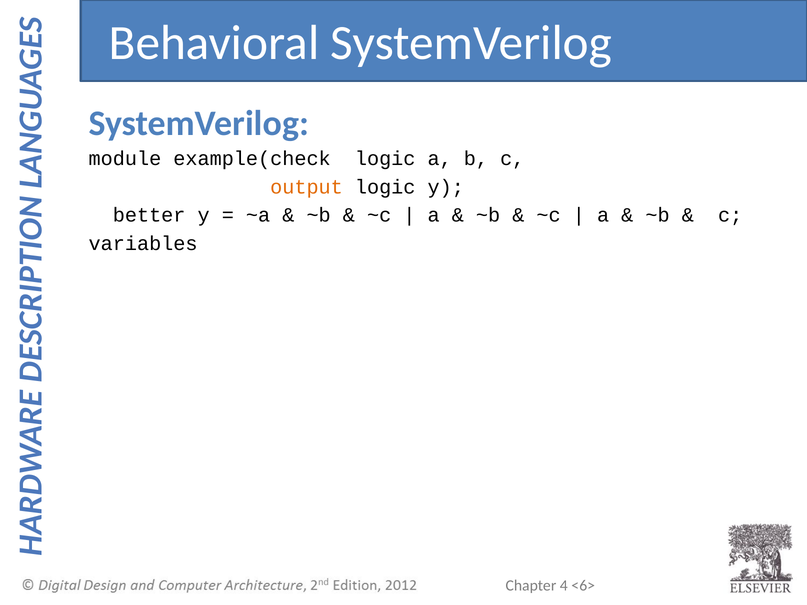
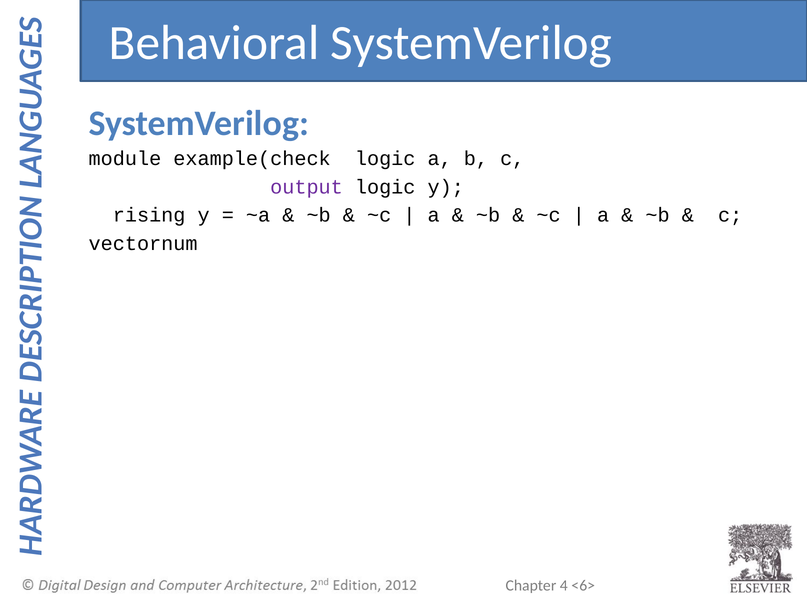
output colour: orange -> purple (307, 187)
better: better -> rising (149, 215)
variables: variables -> vectornum (143, 243)
